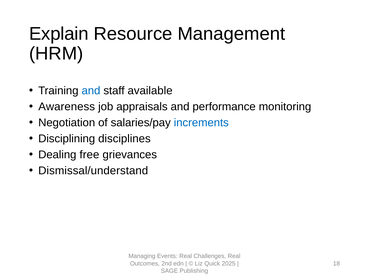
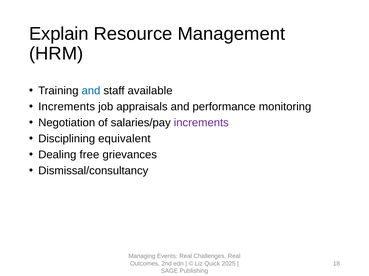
Awareness: Awareness -> Increments (67, 107)
increments colour: blue -> purple (201, 123)
disciplines: disciplines -> equivalent (124, 139)
Dismissal/understand: Dismissal/understand -> Dismissal/consultancy (93, 171)
